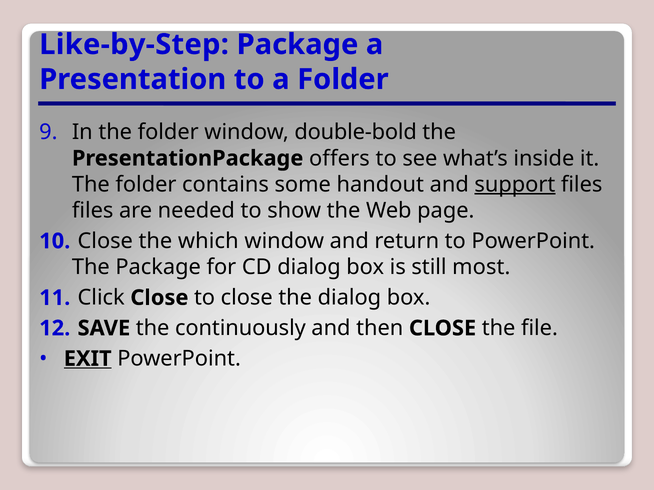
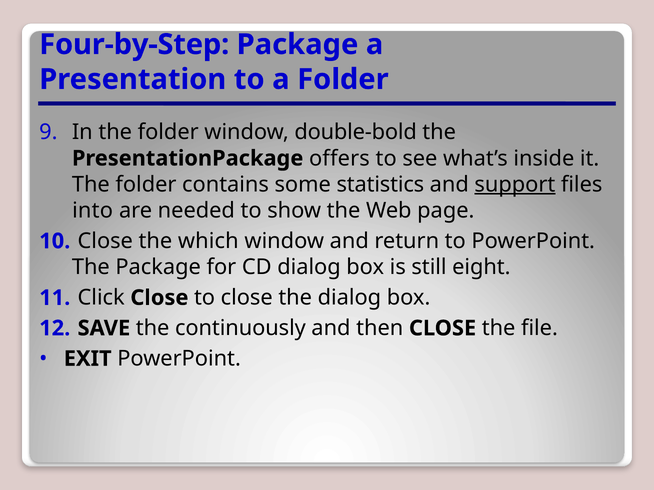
Like-by-Step: Like-by-Step -> Four-by-Step (134, 45)
handout: handout -> statistics (380, 185)
files: files -> into (93, 211)
most: most -> eight (481, 267)
EXIT underline: present -> none (88, 359)
